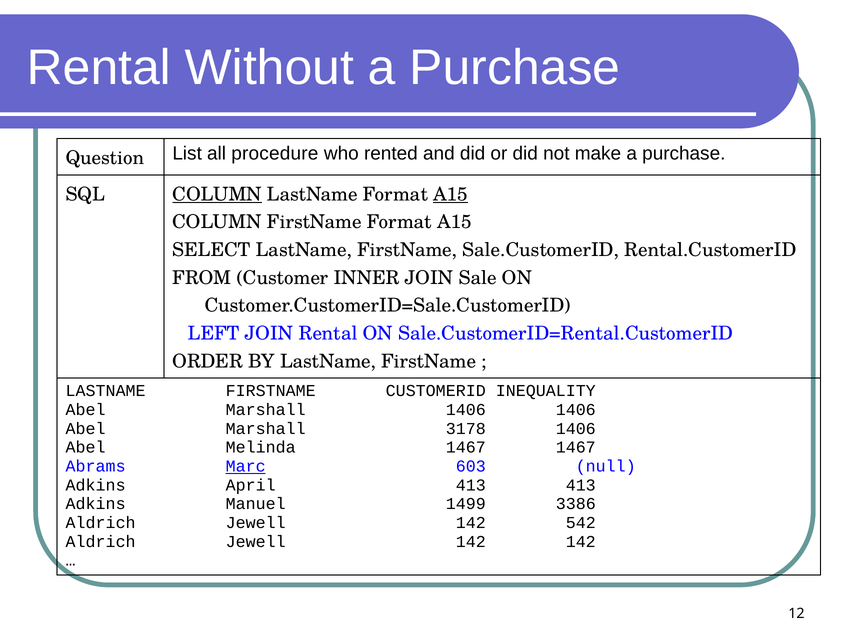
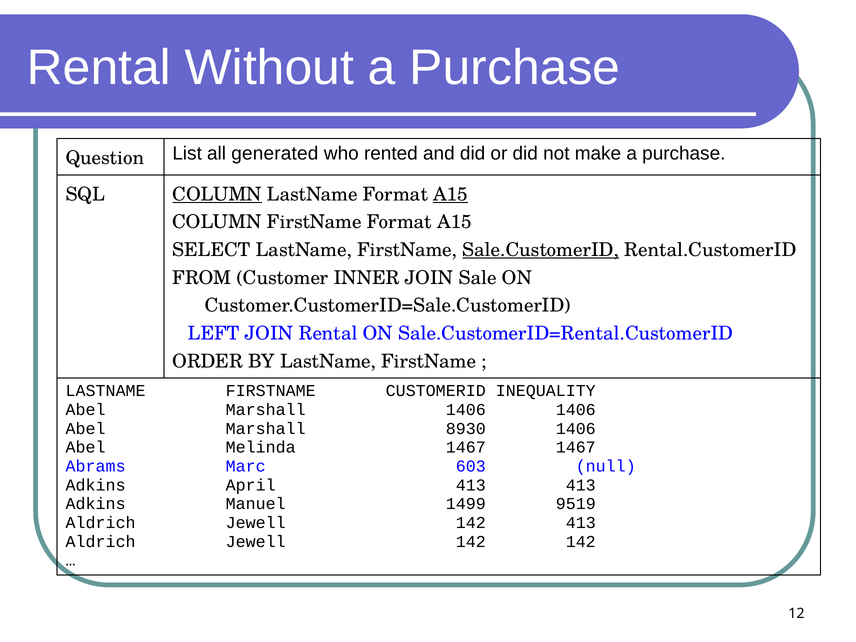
procedure: procedure -> generated (275, 153)
Sale.CustomerID underline: none -> present (541, 250)
3178: 3178 -> 8930 (466, 429)
Marc underline: present -> none (246, 466)
3386: 3386 -> 9519 (576, 504)
142 542: 542 -> 413 (581, 523)
